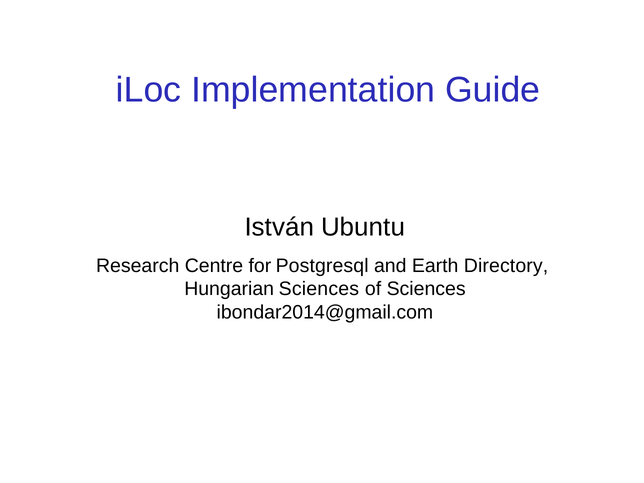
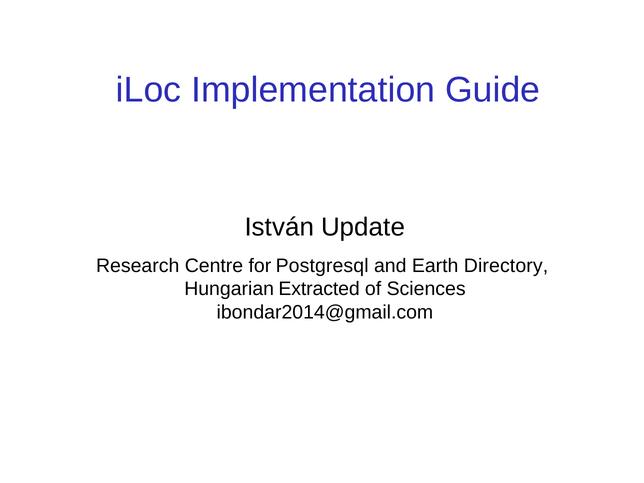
Ubuntu: Ubuntu -> Update (363, 227)
Hungarian Sciences: Sciences -> Extracted (319, 289)
